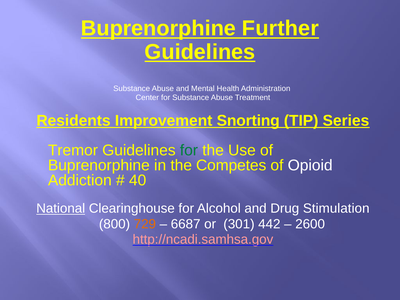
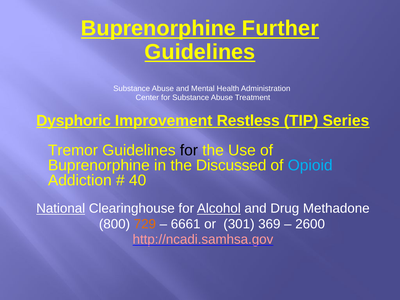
Residents: Residents -> Dysphoric (74, 121)
Snorting: Snorting -> Restless (248, 121)
for colour: green -> black (189, 150)
Competes: Competes -> Discussed (231, 165)
Opioid colour: white -> light blue (310, 165)
Alcohol underline: none -> present (219, 209)
Stimulation: Stimulation -> Methadone (336, 209)
6687: 6687 -> 6661 (186, 224)
442: 442 -> 369 (269, 224)
